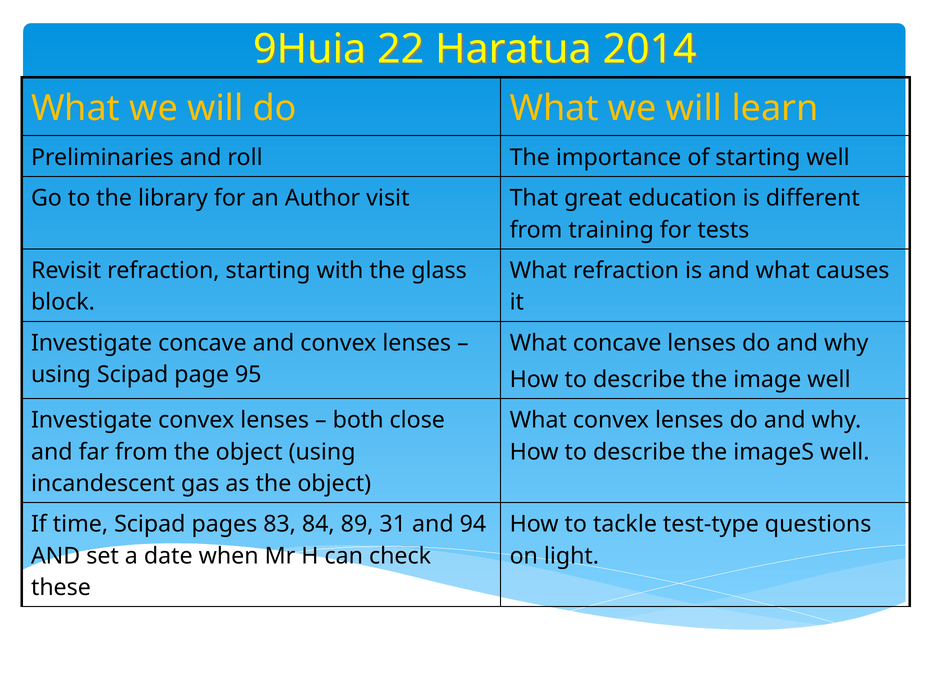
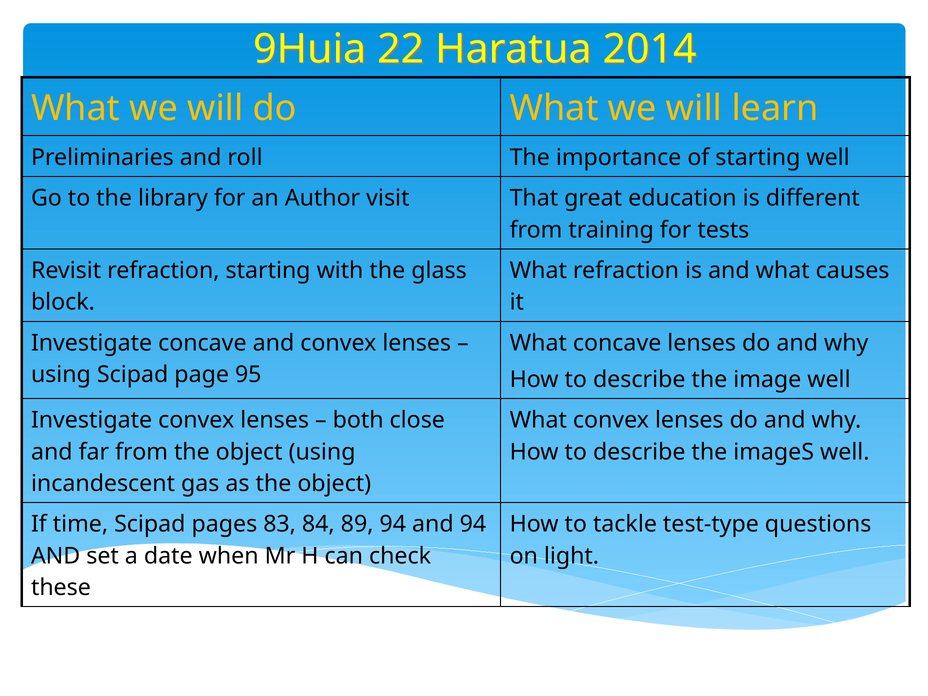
89 31: 31 -> 94 (393, 524)
